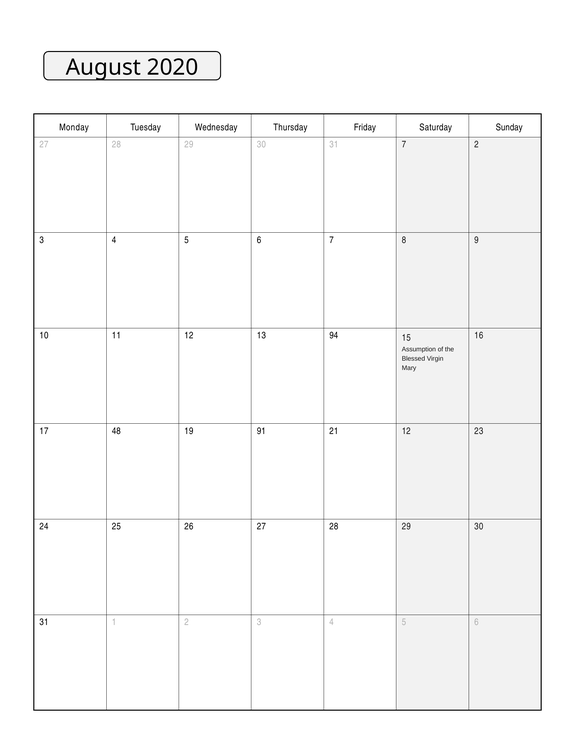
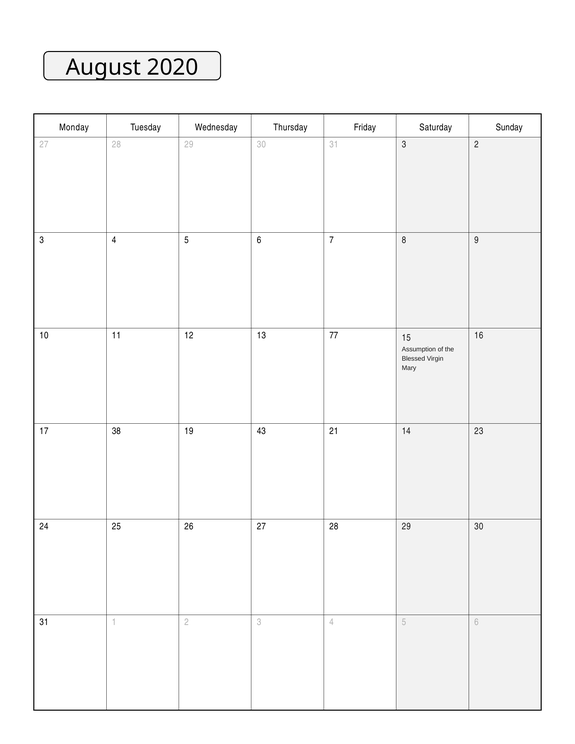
31 7: 7 -> 3 (404, 144)
94: 94 -> 77 (334, 335)
48: 48 -> 38 (116, 431)
91: 91 -> 43 (261, 431)
21 12: 12 -> 14 (406, 431)
